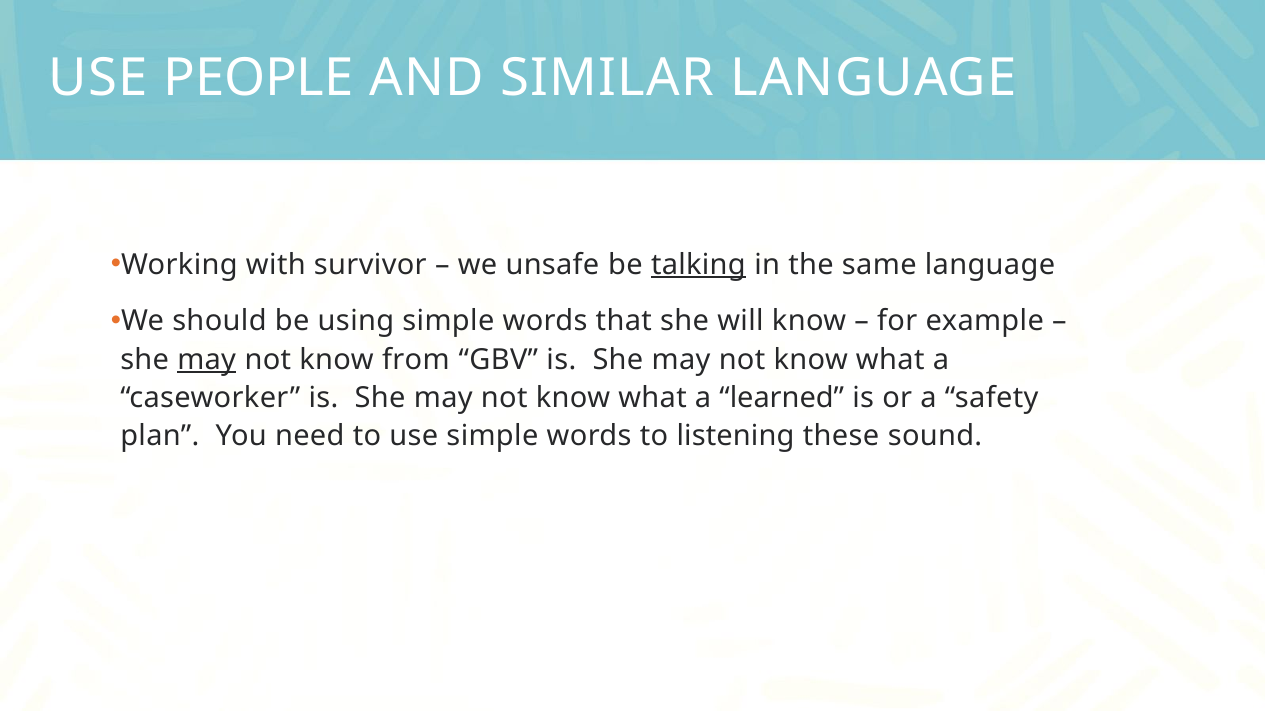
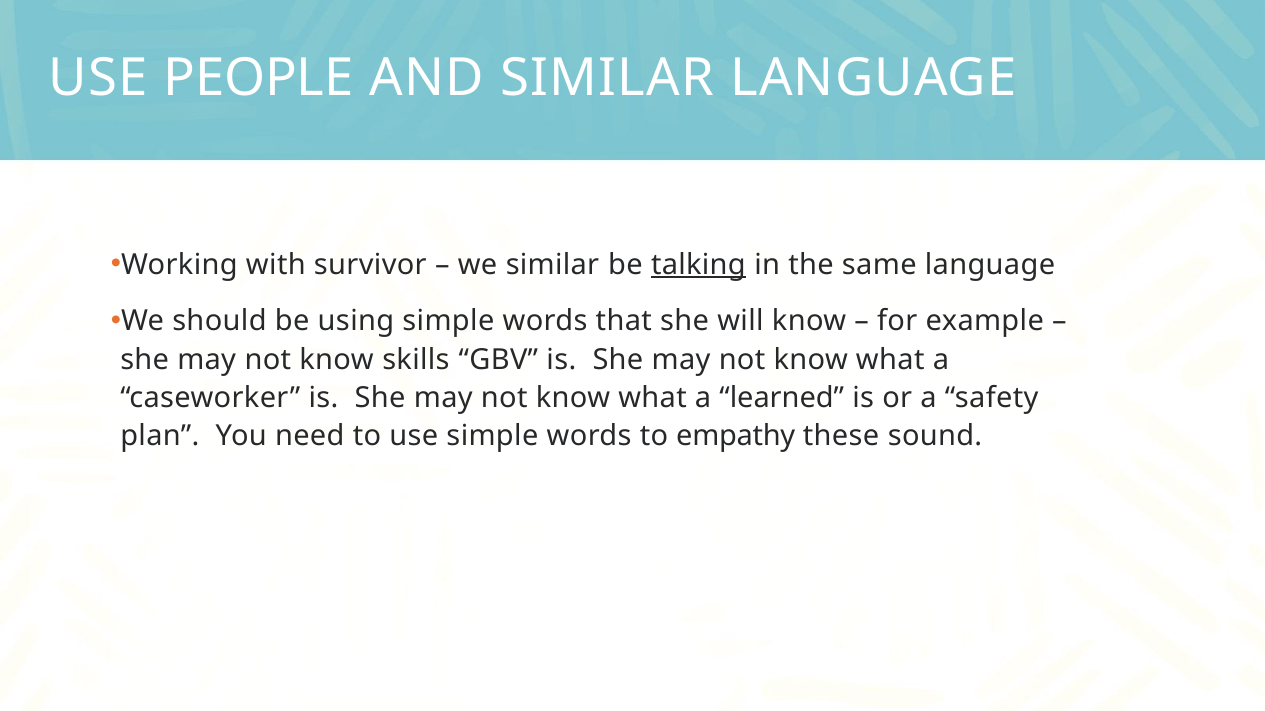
we unsafe: unsafe -> similar (552, 265)
may underline: present -> none (207, 360)
from: from -> skills (416, 360)
listening: listening -> empathy (736, 436)
